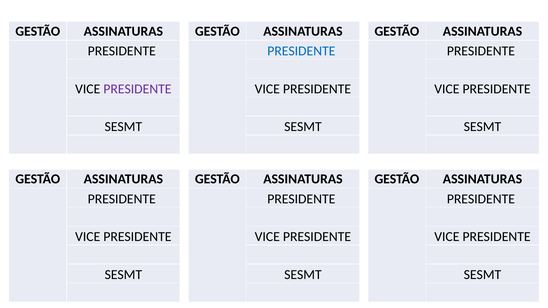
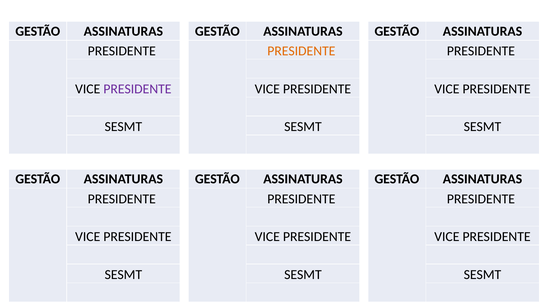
PRESIDENTE colour: blue -> orange (301, 51)
